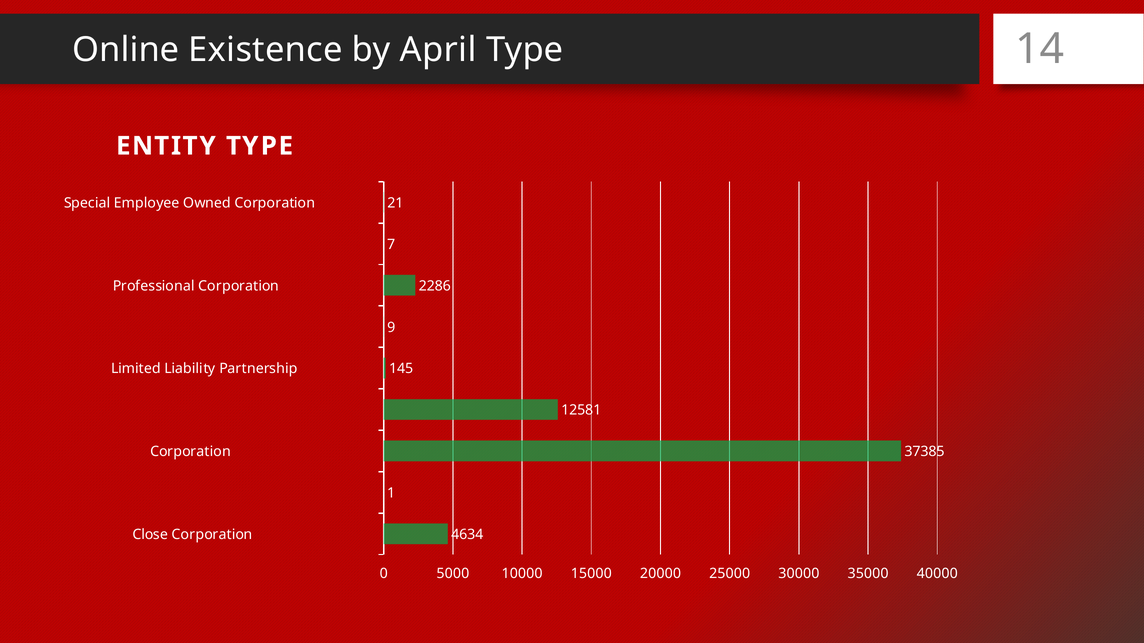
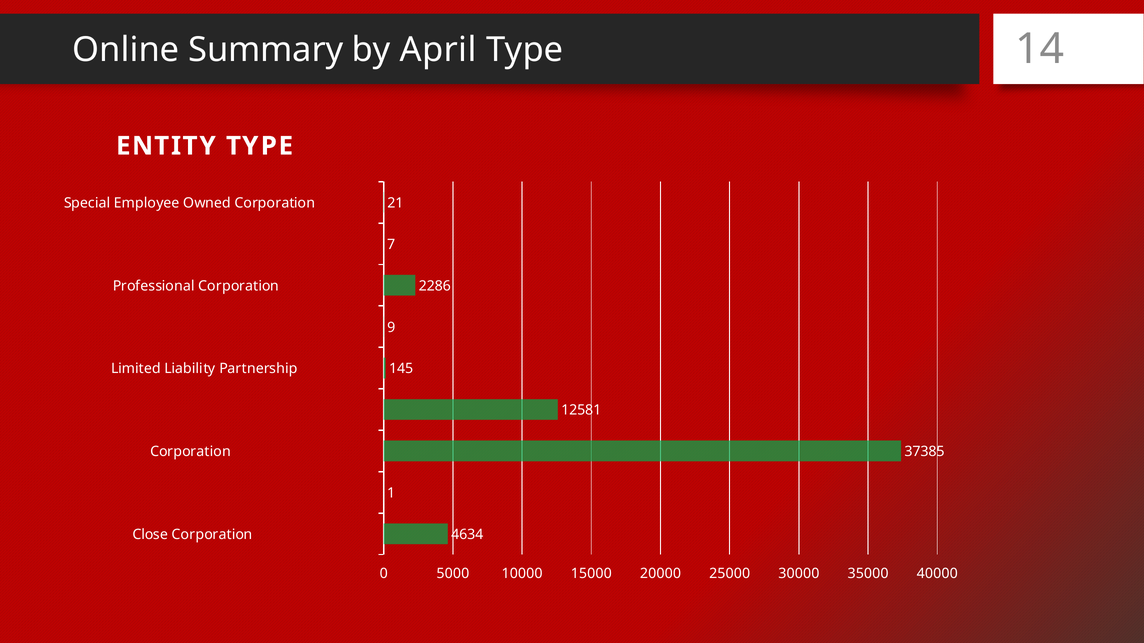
Existence: Existence -> Summary (266, 50)
